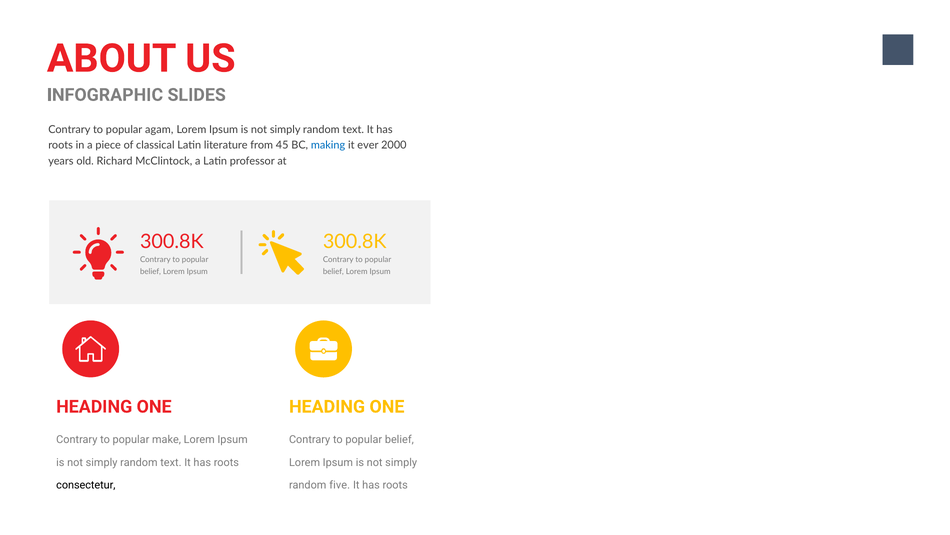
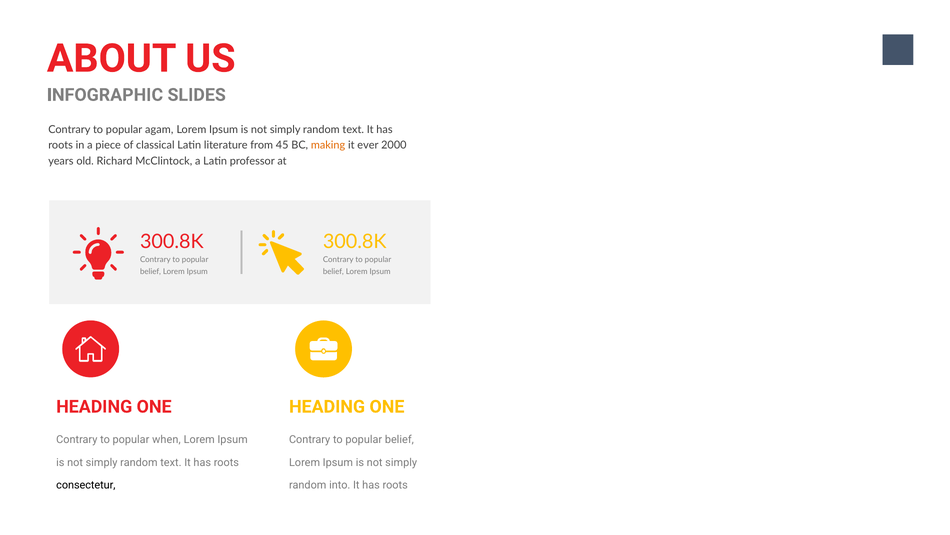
making colour: blue -> orange (328, 145)
make: make -> when (166, 439)
five: five -> into (340, 485)
